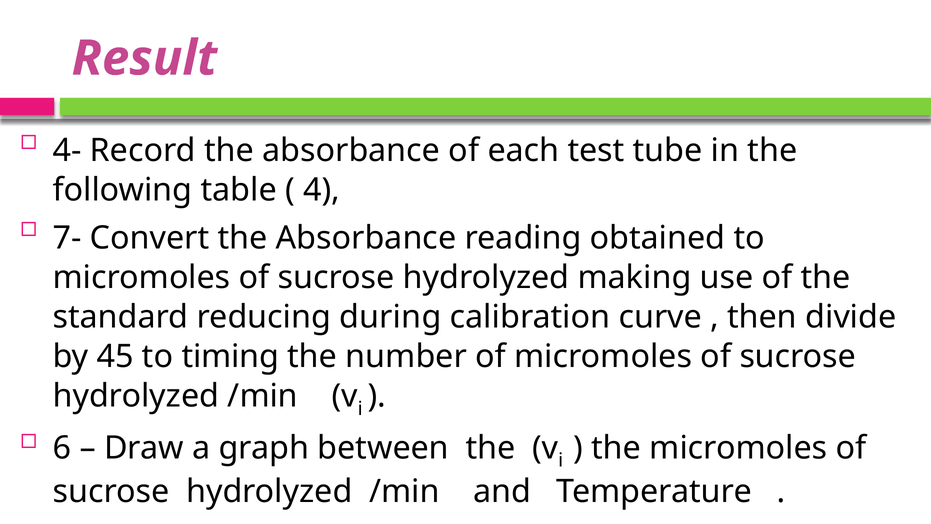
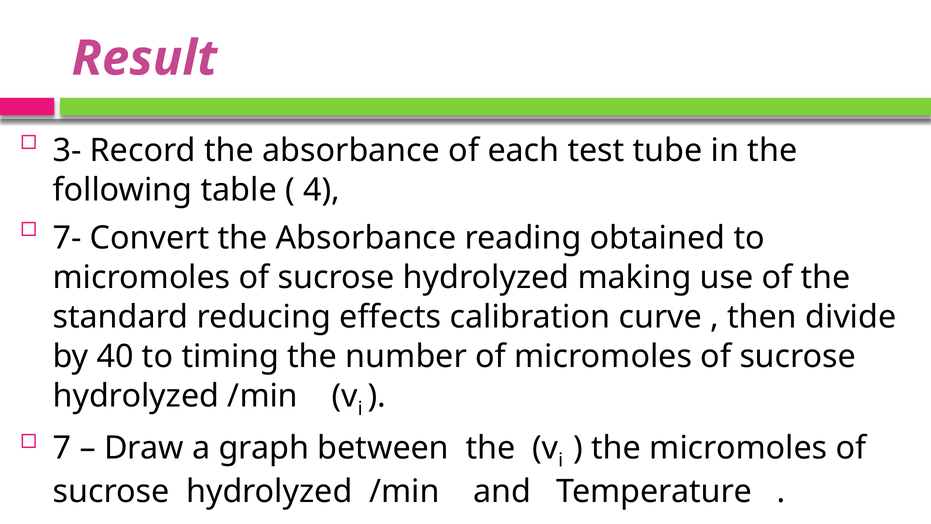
4-: 4- -> 3- (67, 151)
during: during -> effects (390, 317)
45: 45 -> 40 (115, 356)
6: 6 -> 7 (62, 448)
